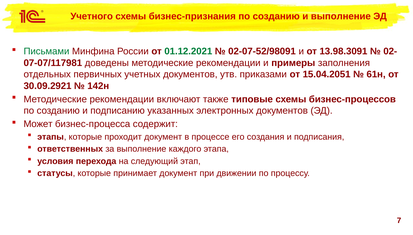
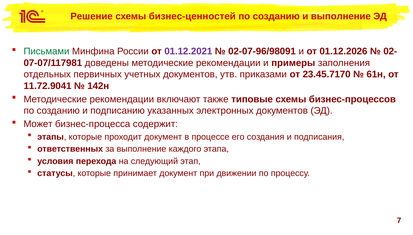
Учетного: Учетного -> Решение (92, 16)
бизнес-признания: бизнес-признания -> бизнес-ценностей (192, 16)
01.12.2021 colour: green -> purple (188, 52)
02-07-52/98091: 02-07-52/98091 -> 02-07-96/98091 (262, 52)
13.98.3091: 13.98.3091 -> 01.12.2026 (343, 52)
15.04.2051: 15.04.2051 -> 23.45.7170 (327, 75)
30.09.2921: 30.09.2921 -> 11.72.9041 (48, 86)
